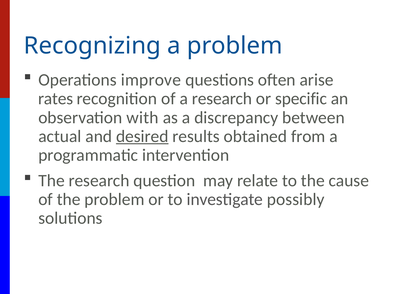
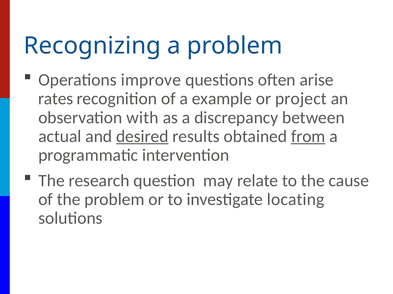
a research: research -> example (222, 99)
specific: specific -> project (301, 99)
from underline: none -> present (308, 137)
possibly: possibly -> locating (296, 200)
